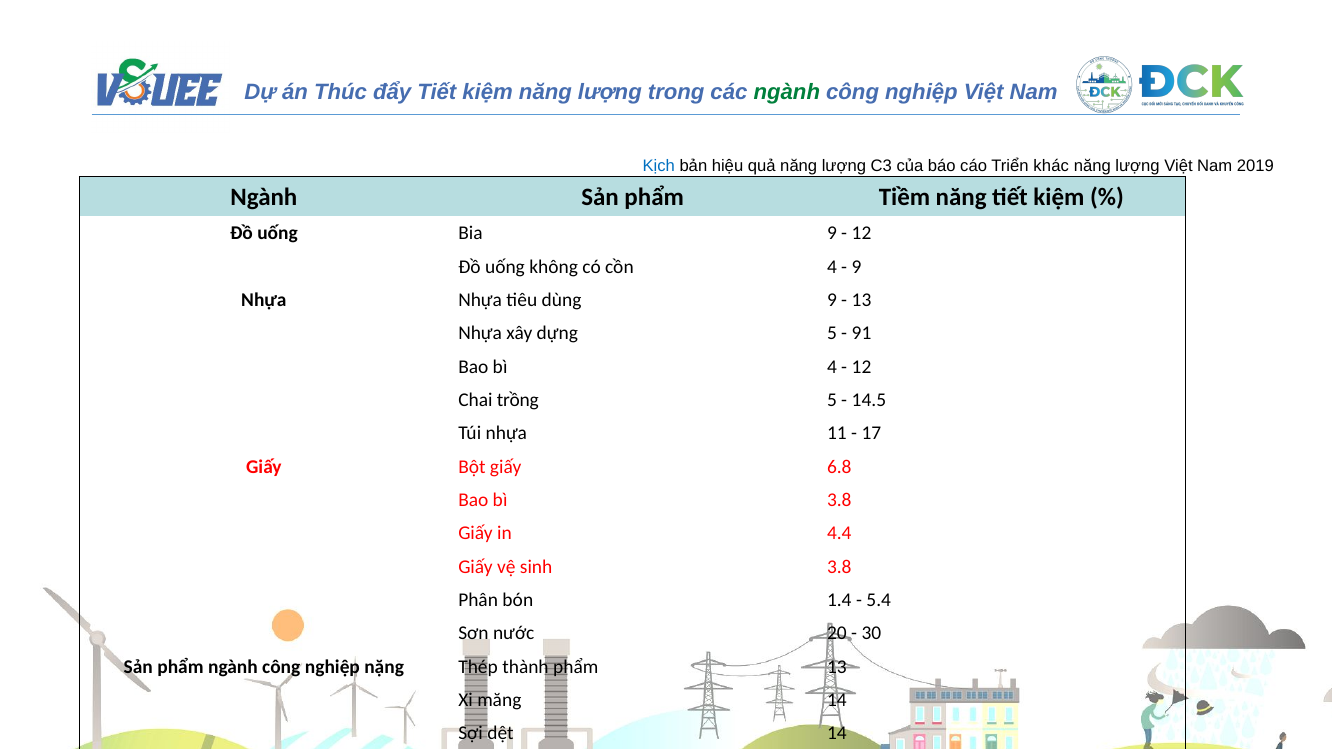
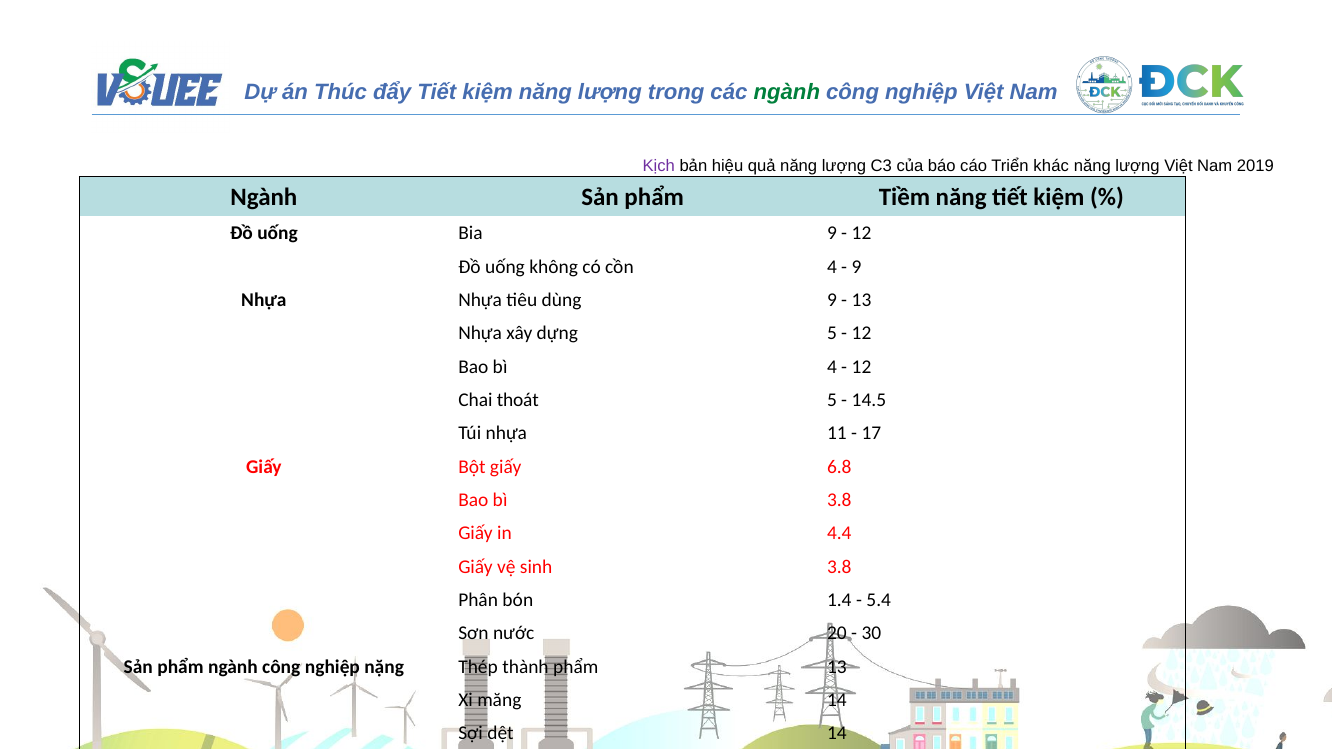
Kịch colour: blue -> purple (659, 166)
91: 91 -> 12 (862, 334)
trồng: trồng -> thoát (518, 400)
